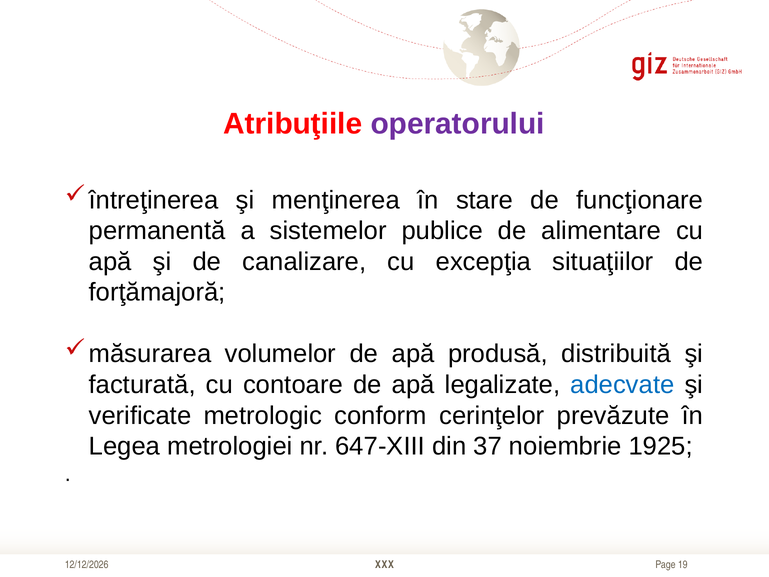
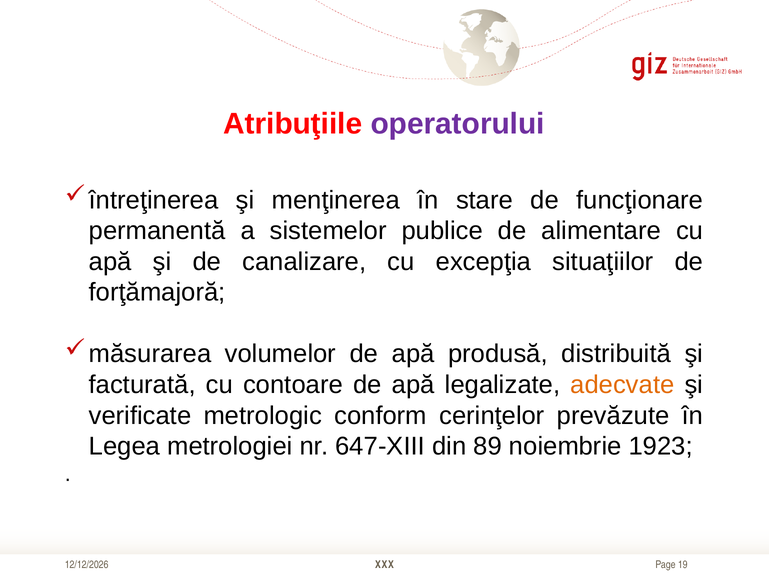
adecvate colour: blue -> orange (622, 385)
37: 37 -> 89 (488, 446)
1925: 1925 -> 1923 (661, 446)
